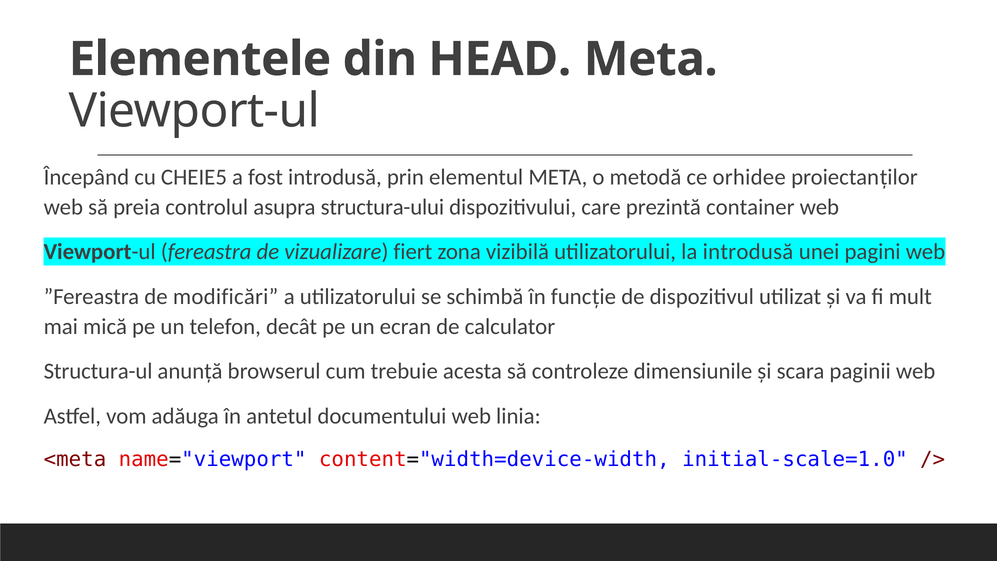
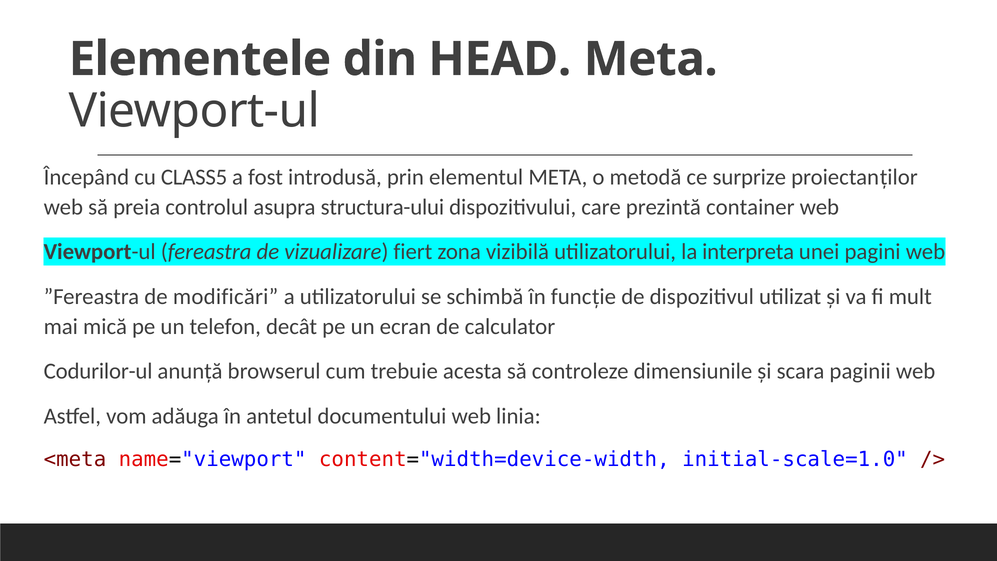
CHEIE5: CHEIE5 -> CLASS5 (194, 177)
orhidee: orhidee -> surprize (749, 177)
la introdusă: introdusă -> interpreta (748, 252)
Structura-ul: Structura-ul -> Codurilor-ul (98, 371)
